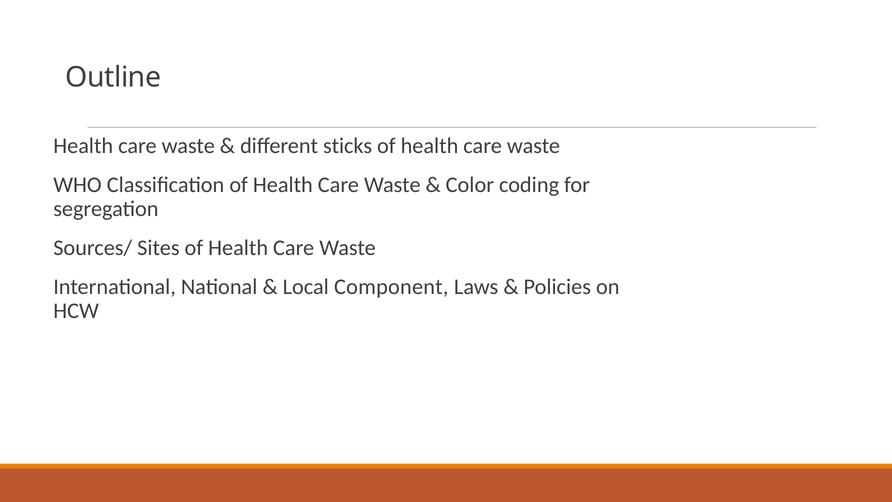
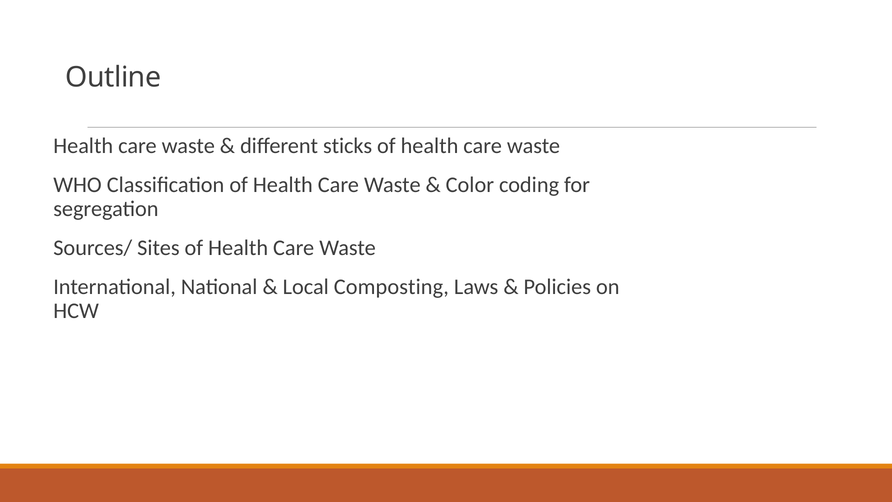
Component: Component -> Composting (391, 287)
